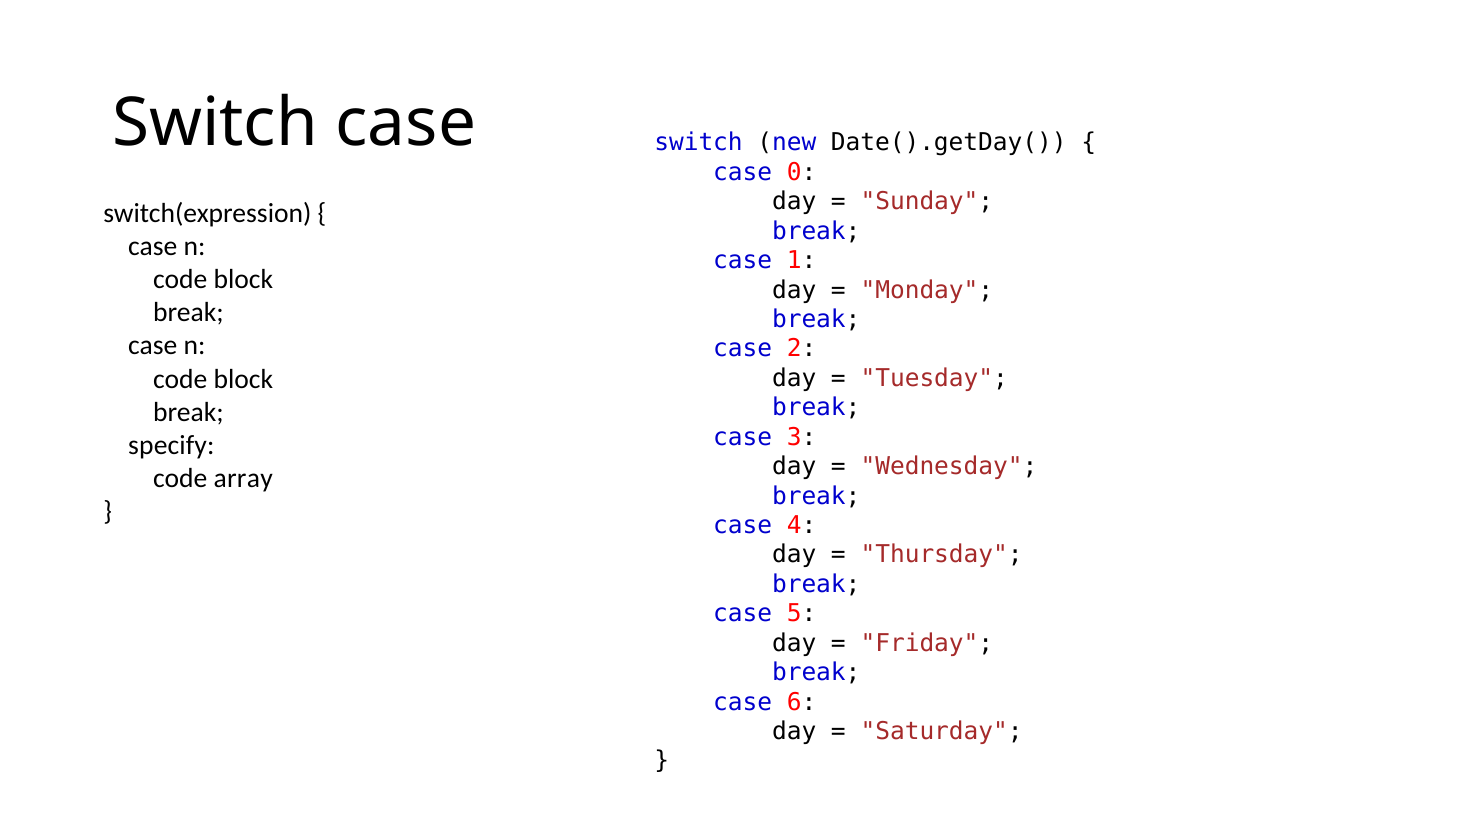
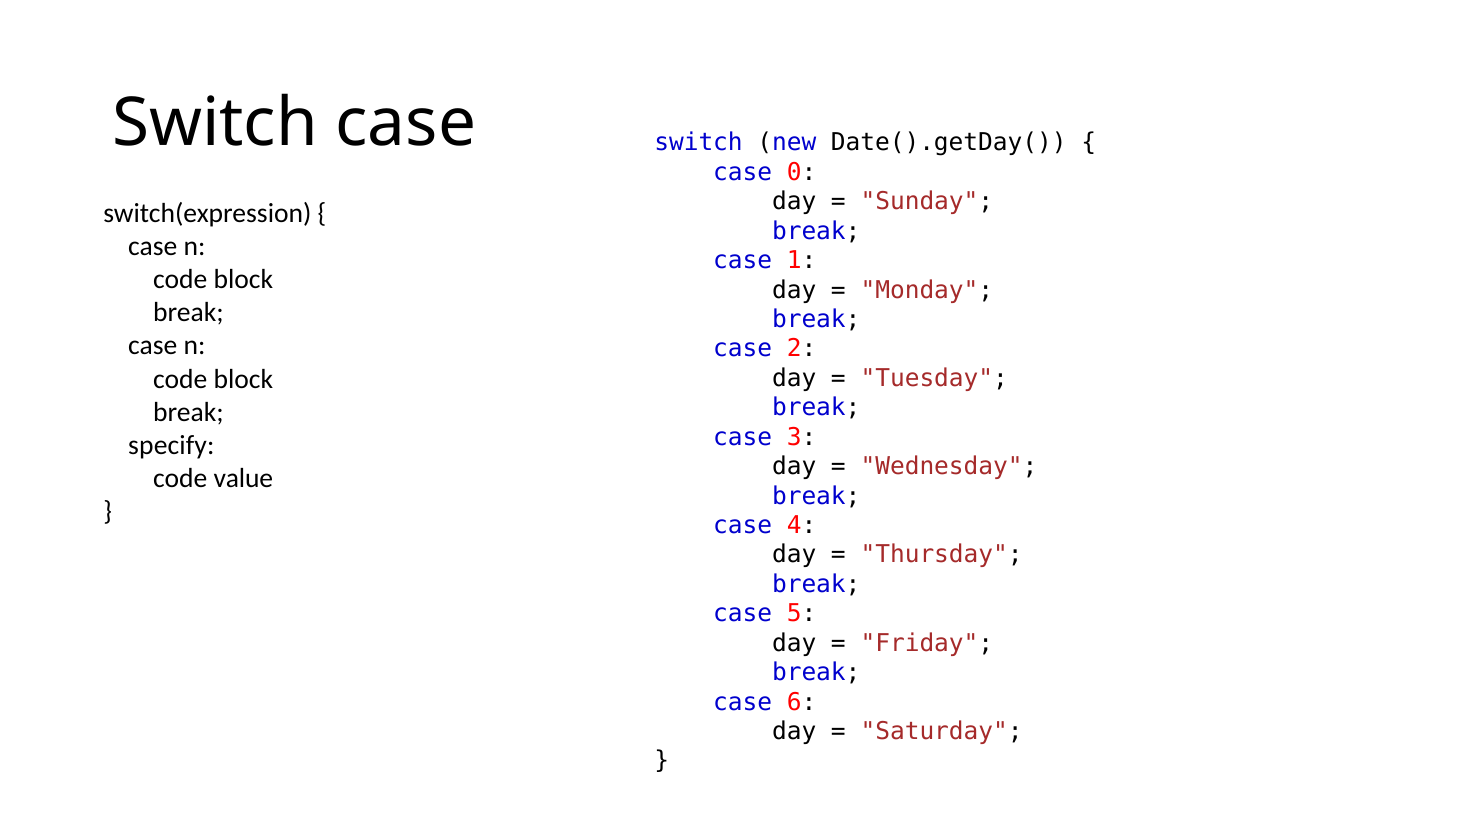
array: array -> value (243, 478)
